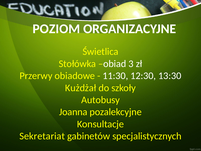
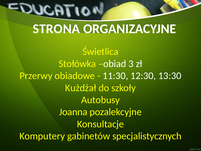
POZIOM: POZIOM -> STRONA (56, 29)
Sekretariat: Sekretariat -> Komputery (42, 136)
